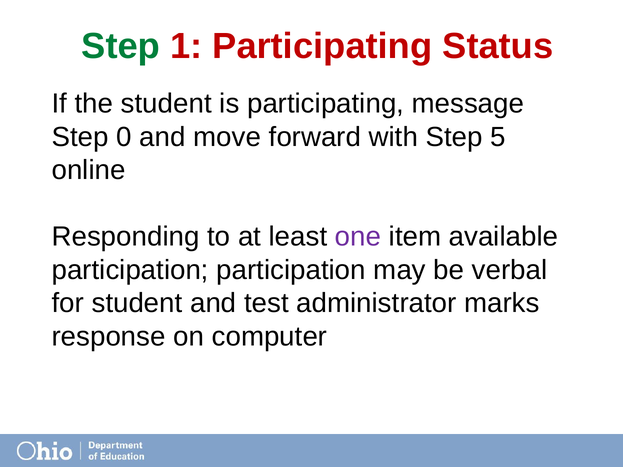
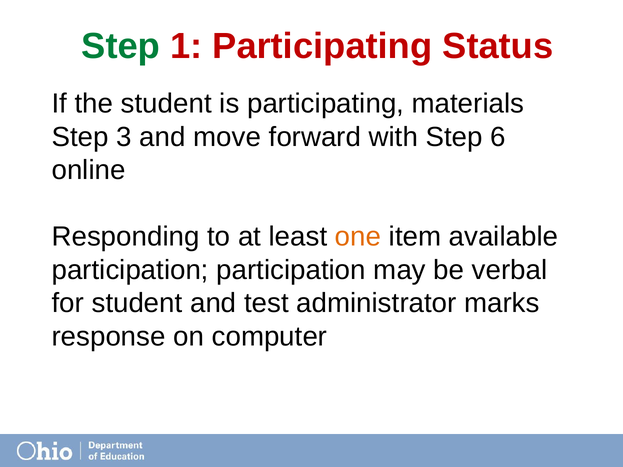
message: message -> materials (468, 104)
0: 0 -> 3 (124, 137)
5: 5 -> 6 (498, 137)
one colour: purple -> orange (358, 237)
